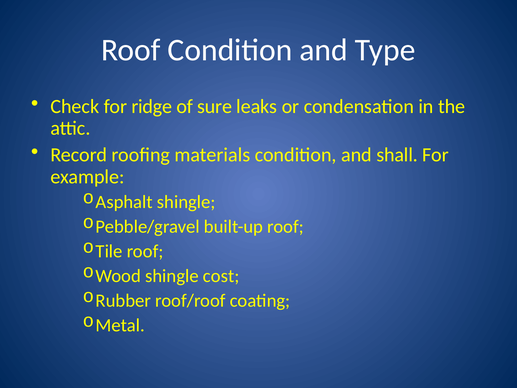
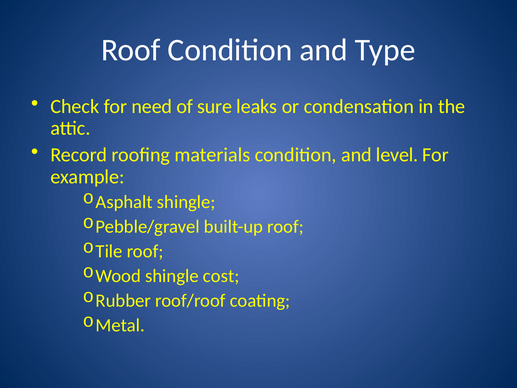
ridge: ridge -> need (152, 107)
shall: shall -> level (397, 155)
